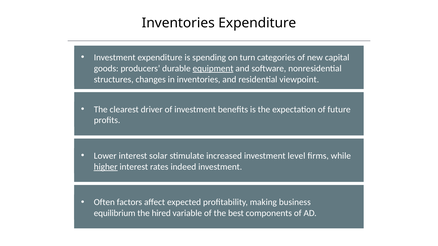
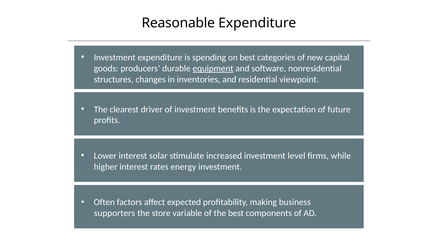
Inventories: Inventories -> Reasonable (178, 23)
on turn: turn -> best (248, 58)
higher underline: present -> none (106, 167)
indeed: indeed -> energy (183, 167)
equilibrium: equilibrium -> supporters (115, 214)
hired: hired -> store (161, 214)
